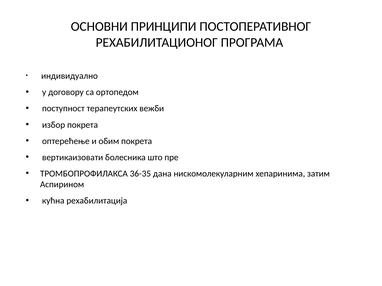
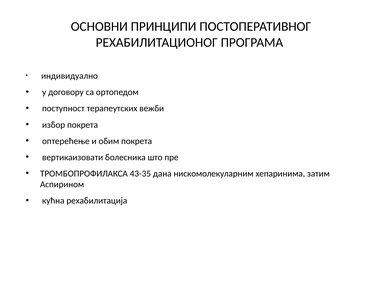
36-35: 36-35 -> 43-35 (140, 174)
